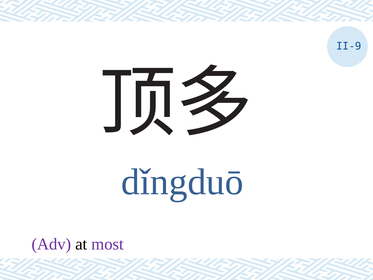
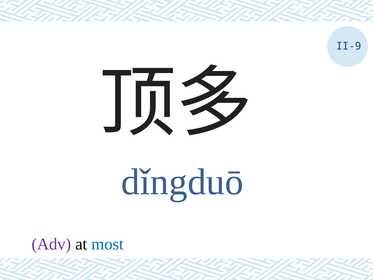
most colour: purple -> blue (108, 244)
